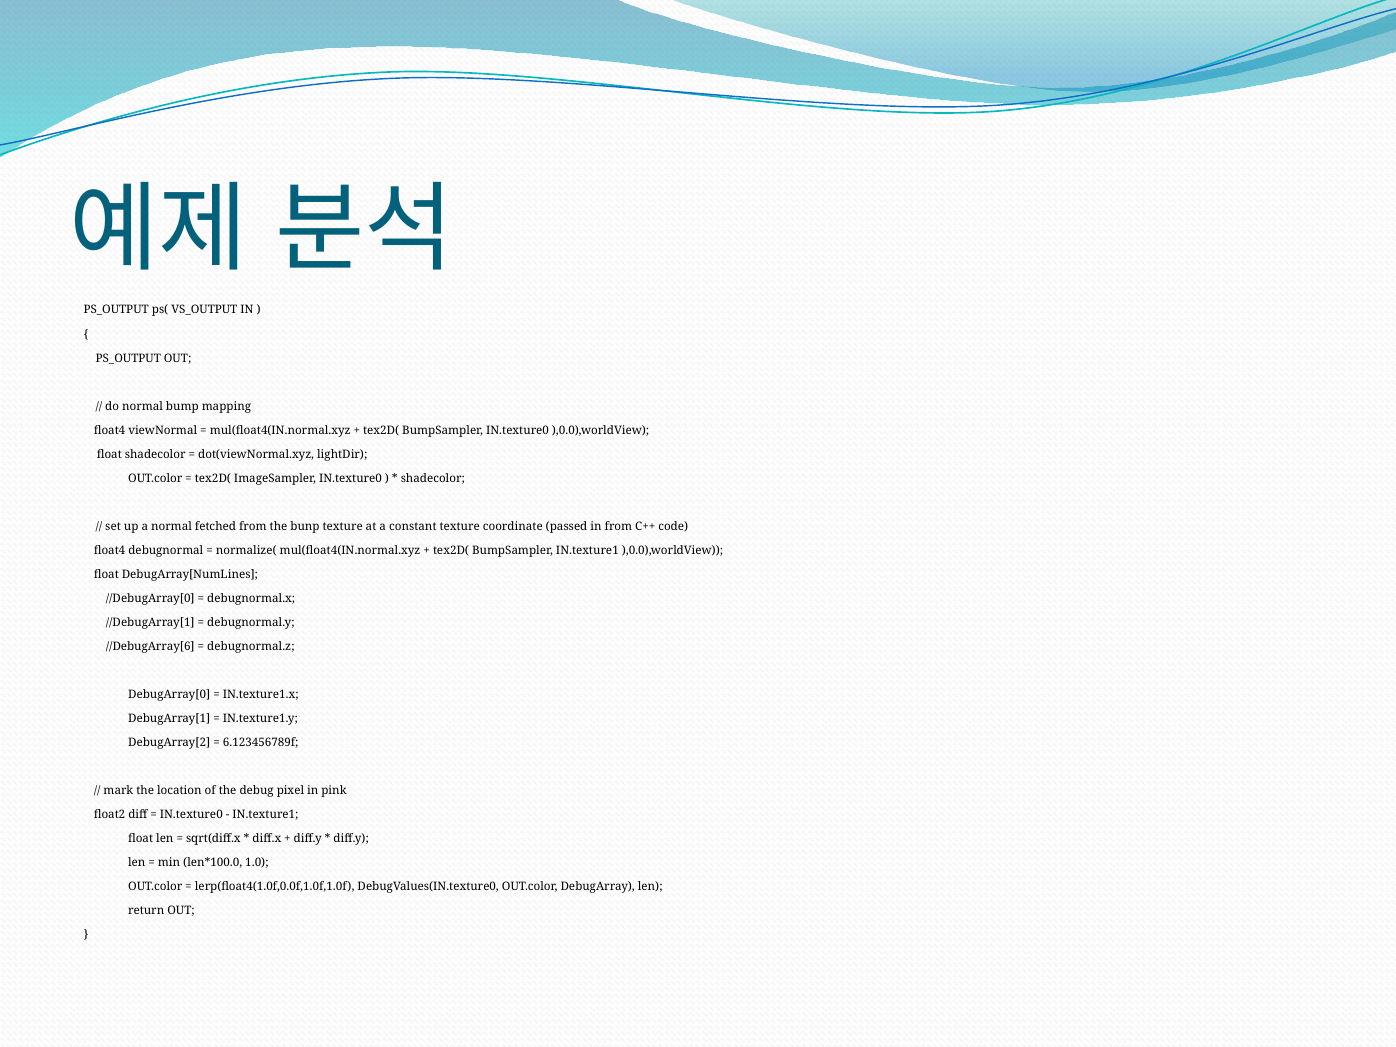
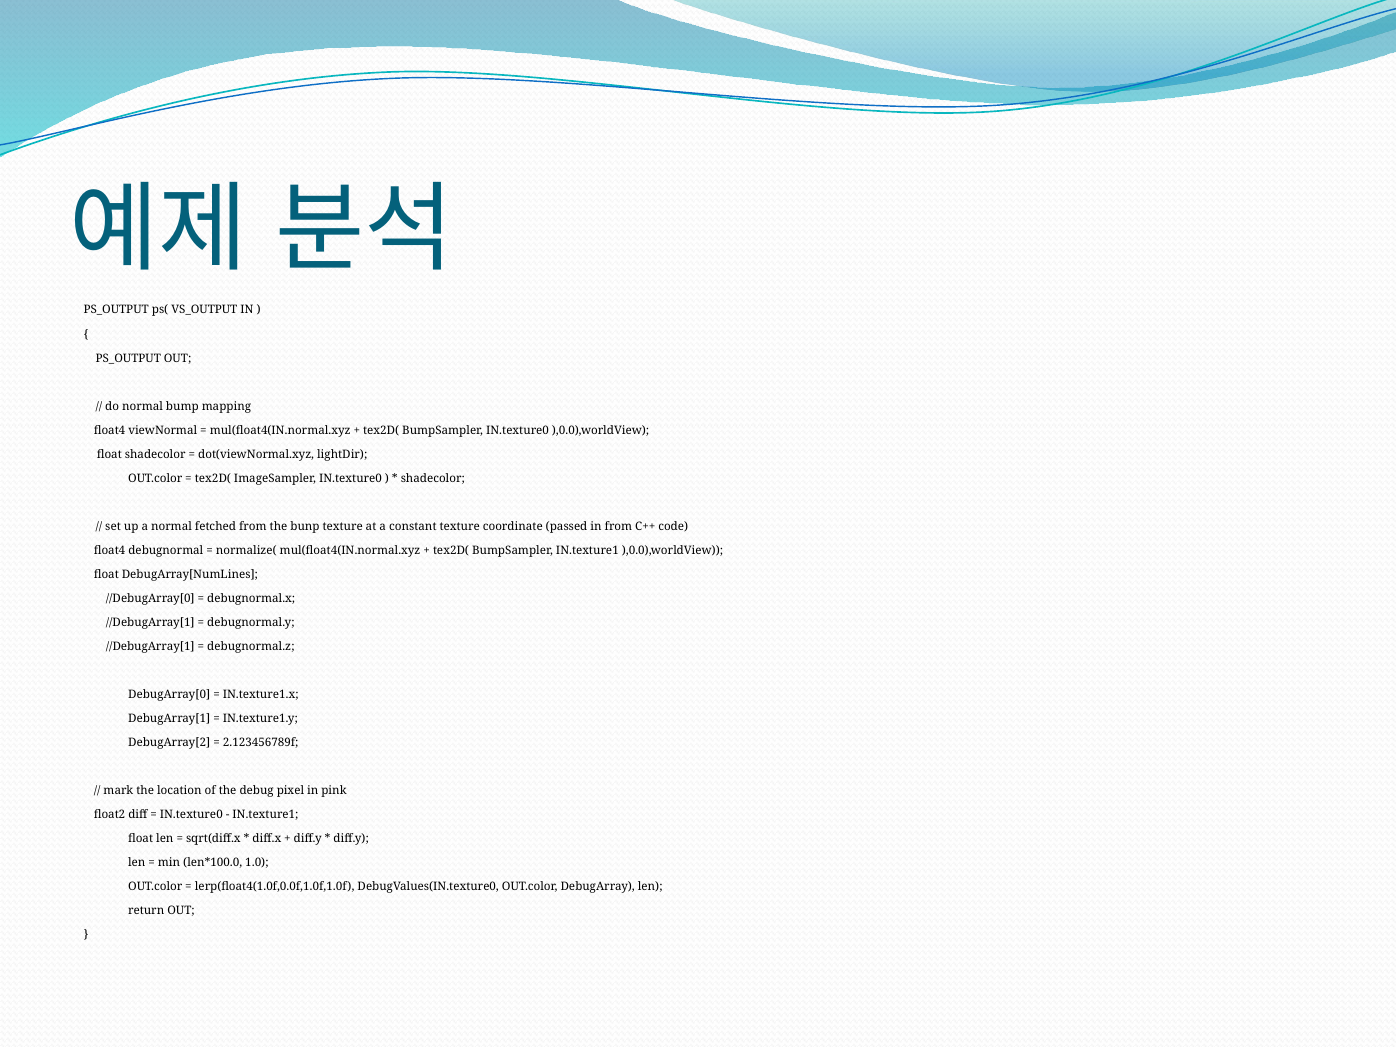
//DebugArray[6: //DebugArray[6 -> //DebugArray[1 (150, 646)
6.123456789f: 6.123456789f -> 2.123456789f (261, 742)
